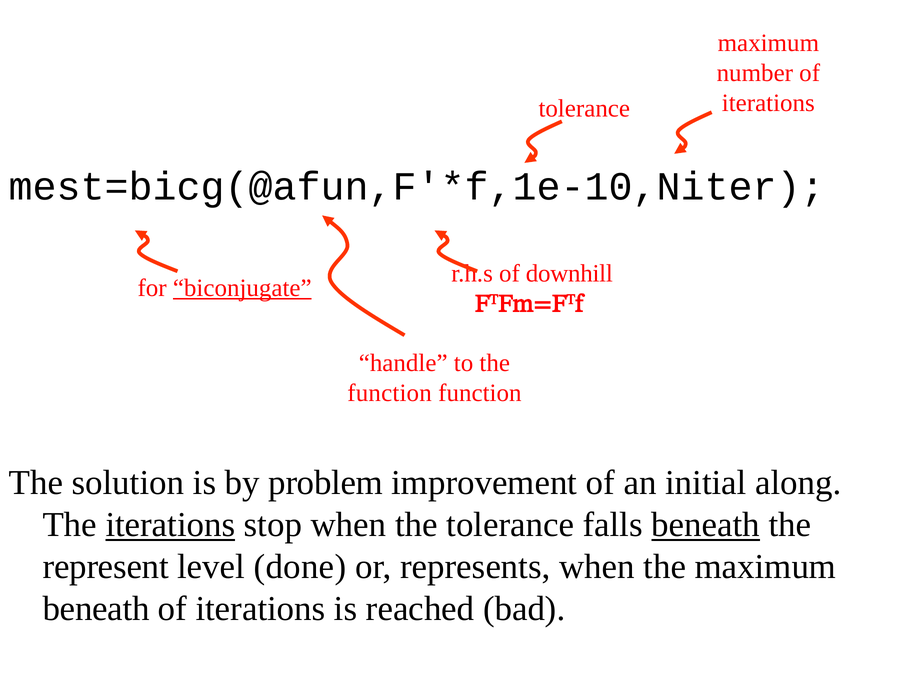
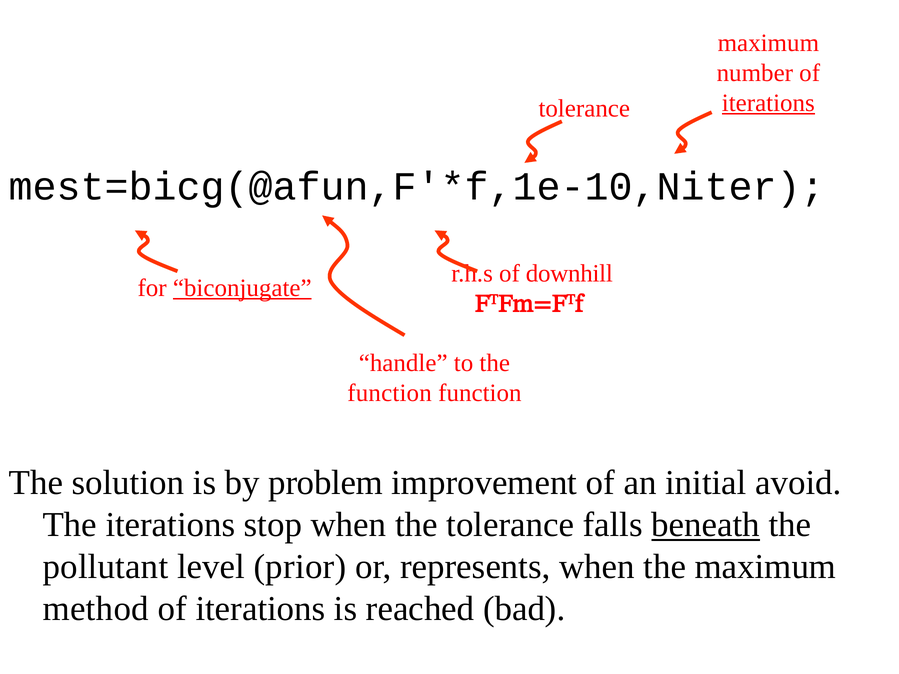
iterations underline: none -> present (768, 103)
along: along -> avoid (798, 483)
iterations underline: present -> none (170, 525)
represent: represent -> pollutant (105, 567)
done: done -> prior (300, 567)
beneath: beneath -> method (96, 609)
